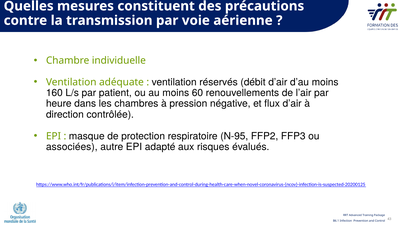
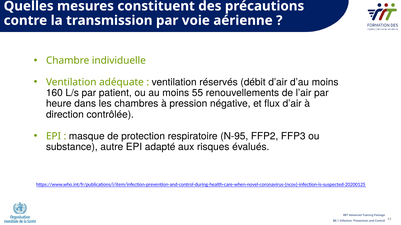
60: 60 -> 55 (197, 93)
associées: associées -> substance (72, 147)
